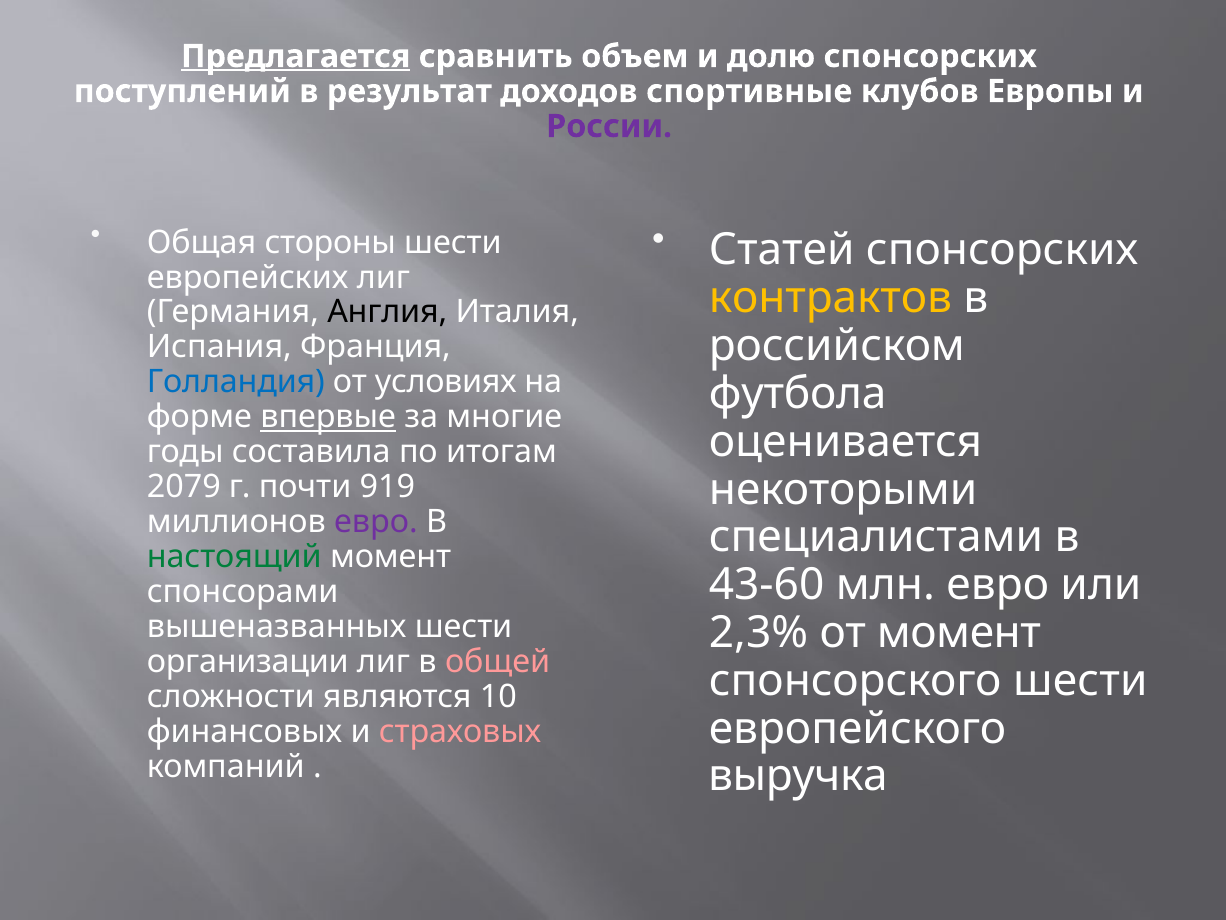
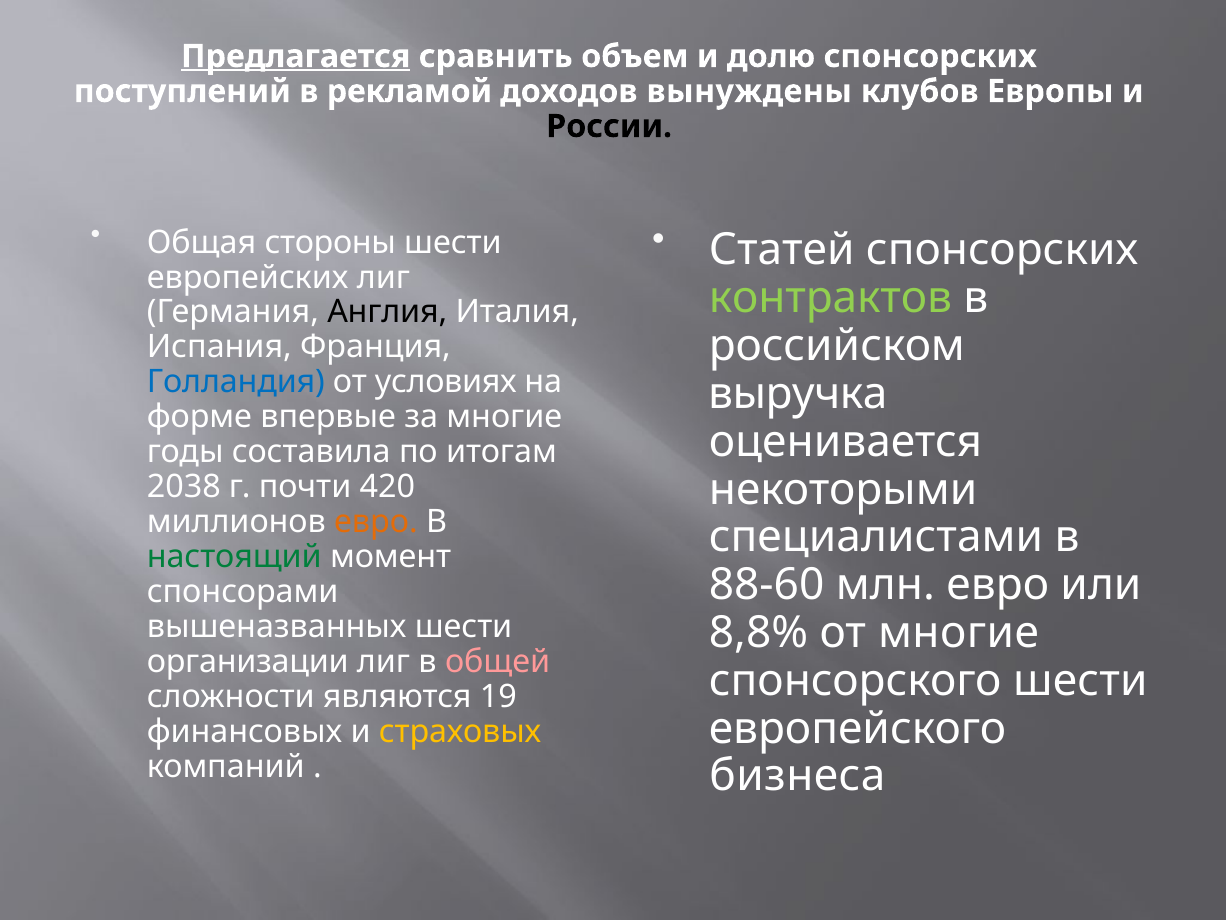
результат: результат -> рекламой (409, 91)
спортивные: спортивные -> вынуждены (749, 91)
России colour: purple -> black (609, 126)
контрактов colour: yellow -> light green (830, 298)
футбола: футбола -> выручка (798, 394)
впервые underline: present -> none (328, 417)
2079: 2079 -> 2038 (184, 487)
919: 919 -> 420 (387, 487)
евро colour: purple -> orange (376, 522)
43-60: 43-60 -> 88-60 (767, 585)
2,3%: 2,3% -> 8,8% (758, 633)
от момент: момент -> многие (958, 633)
10: 10 -> 19 (498, 697)
страховых colour: pink -> yellow (460, 731)
выручка: выручка -> бизнеса (797, 776)
